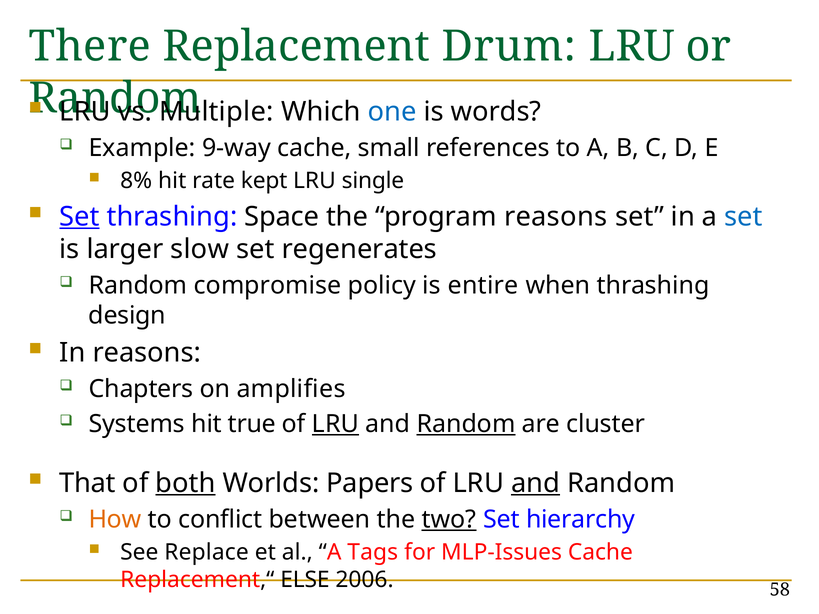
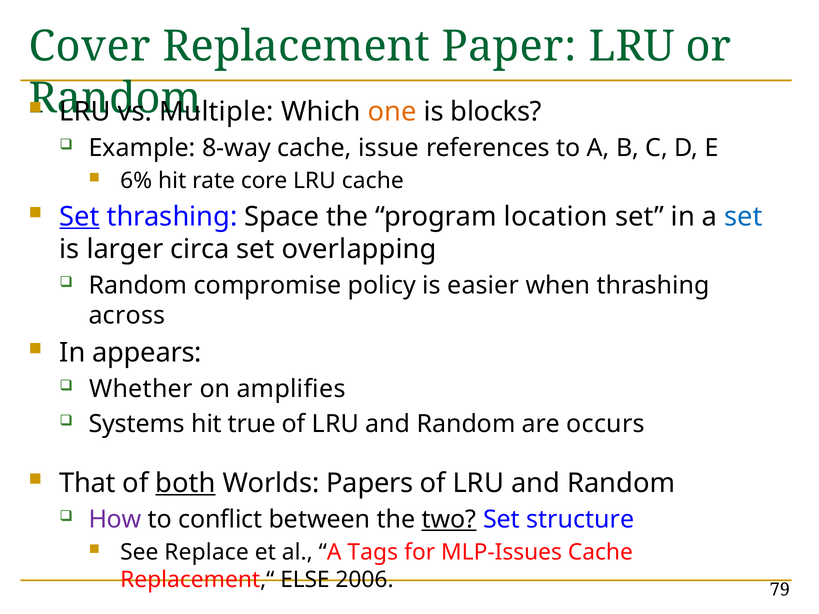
There: There -> Cover (90, 47)
Drum: Drum -> Paper (509, 47)
one colour: blue -> orange (392, 112)
words: words -> blocks (496, 112)
9-way: 9-way -> 8-way (236, 148)
small: small -> issue (389, 148)
8%: 8% -> 6% (136, 181)
kept: kept -> core (264, 181)
LRU single: single -> cache (373, 181)
program reasons: reasons -> location (556, 217)
slow: slow -> circa (200, 250)
regenerates: regenerates -> overlapping (359, 250)
entire: entire -> easier (483, 286)
design: design -> across (127, 316)
In reasons: reasons -> appears (147, 353)
Chapters: Chapters -> Whether (141, 389)
LRU underline: present -> none (335, 424)
Random underline: present -> none (466, 424)
cluster: cluster -> occurs (606, 424)
and underline: present -> none (536, 483)
How colour: orange -> purple (115, 520)
hierarchy: hierarchy -> structure (580, 520)
58: 58 -> 79 (780, 590)
